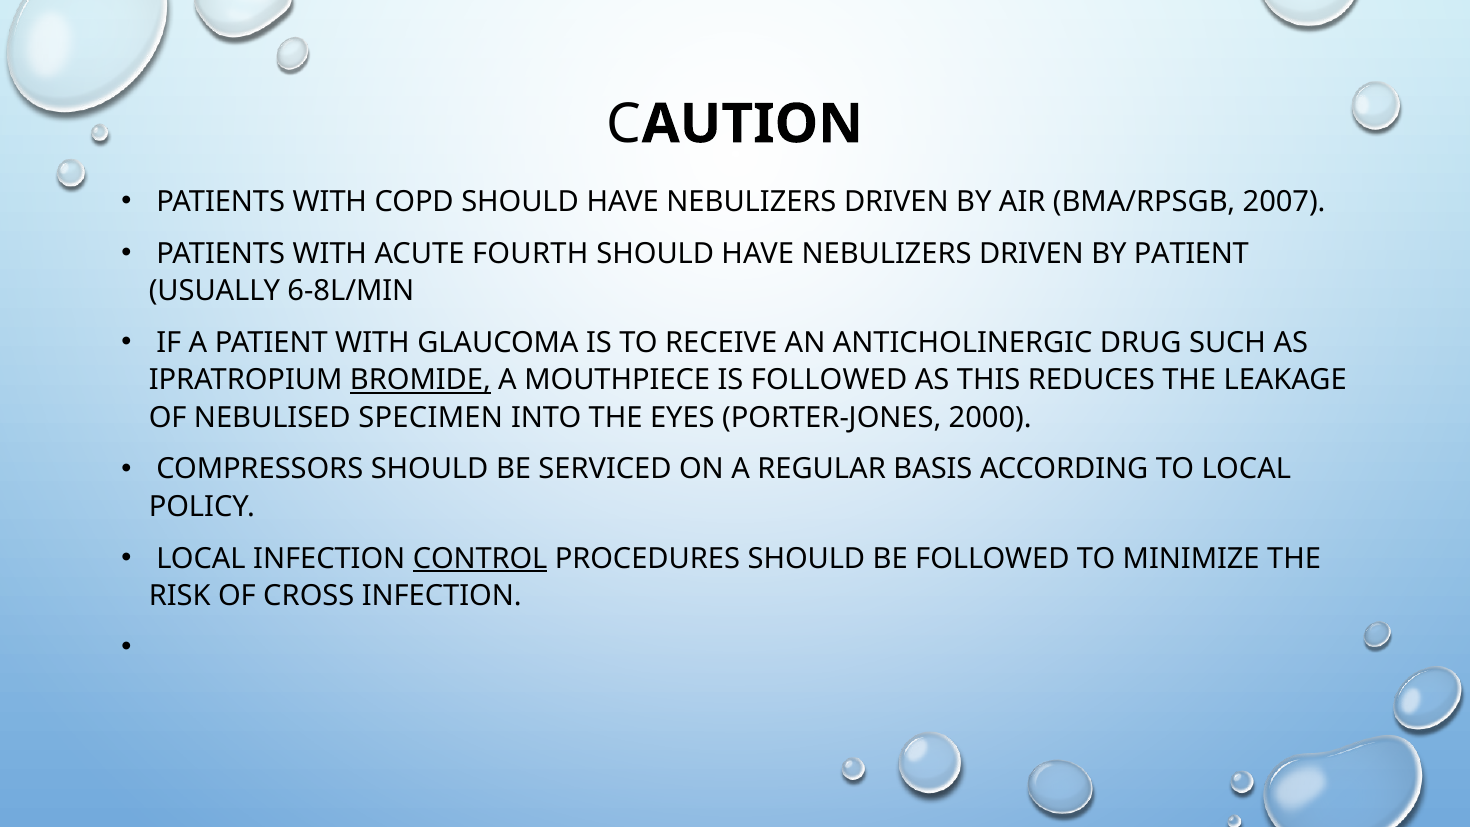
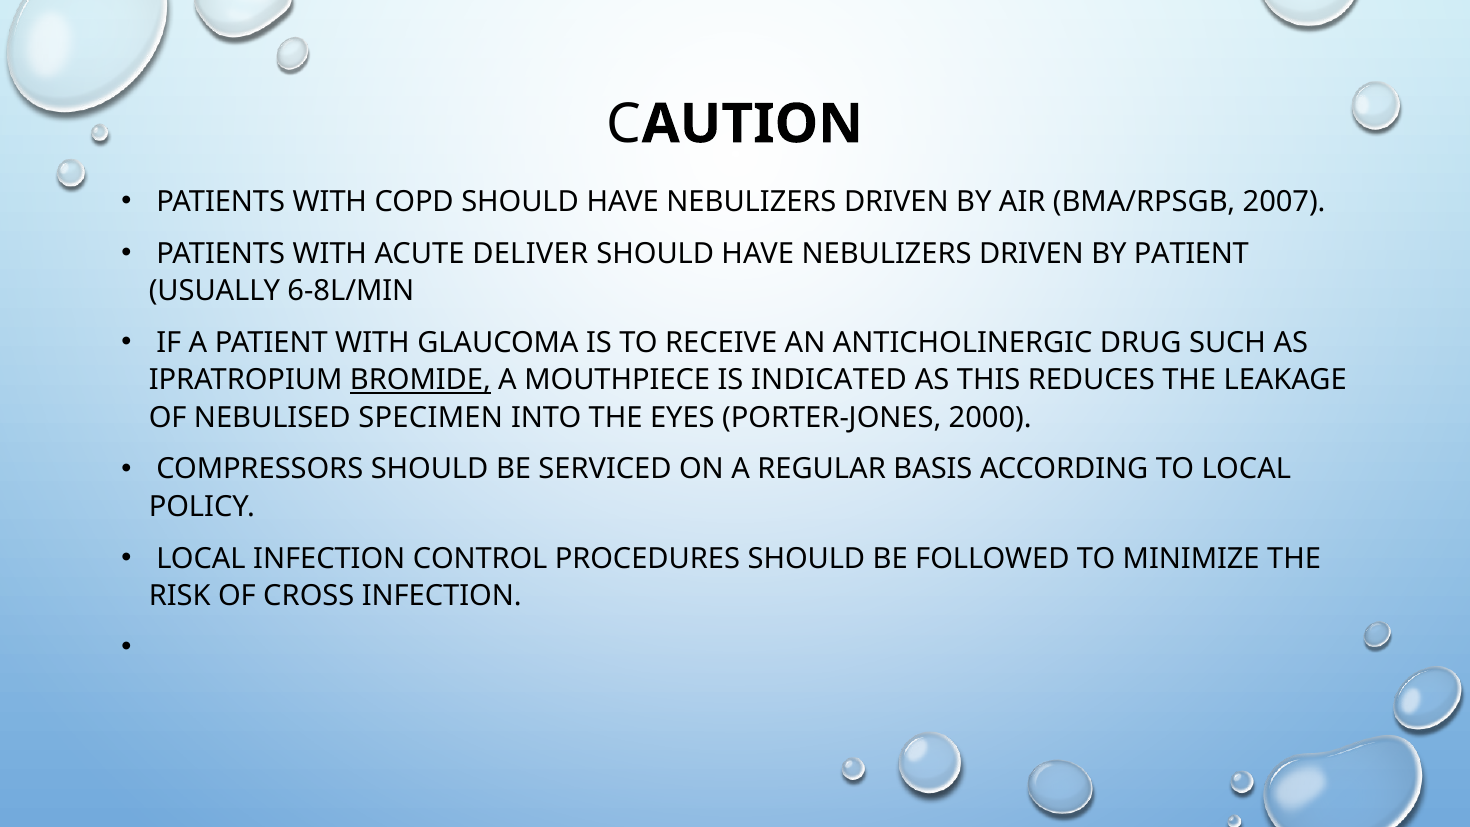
FOURTH: FOURTH -> DELIVER (530, 253)
IS FOLLOWED: FOLLOWED -> INDICATED (829, 380)
CONTROL underline: present -> none (480, 558)
